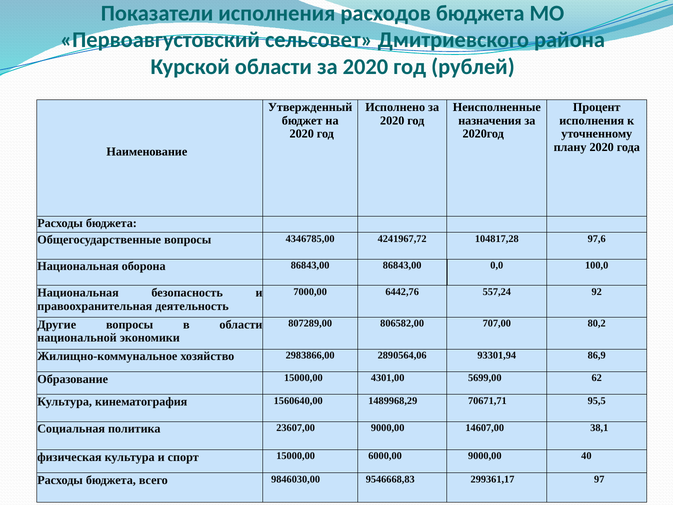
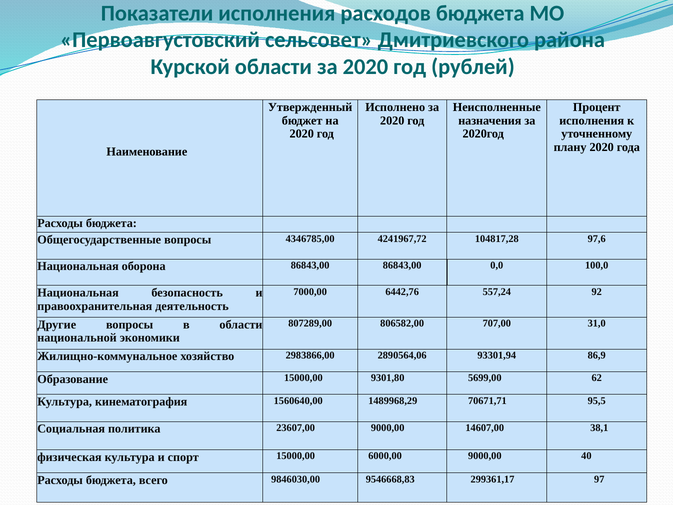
80,2: 80,2 -> 31,0 (597, 323)
4301,00: 4301,00 -> 9301,80 (388, 378)
